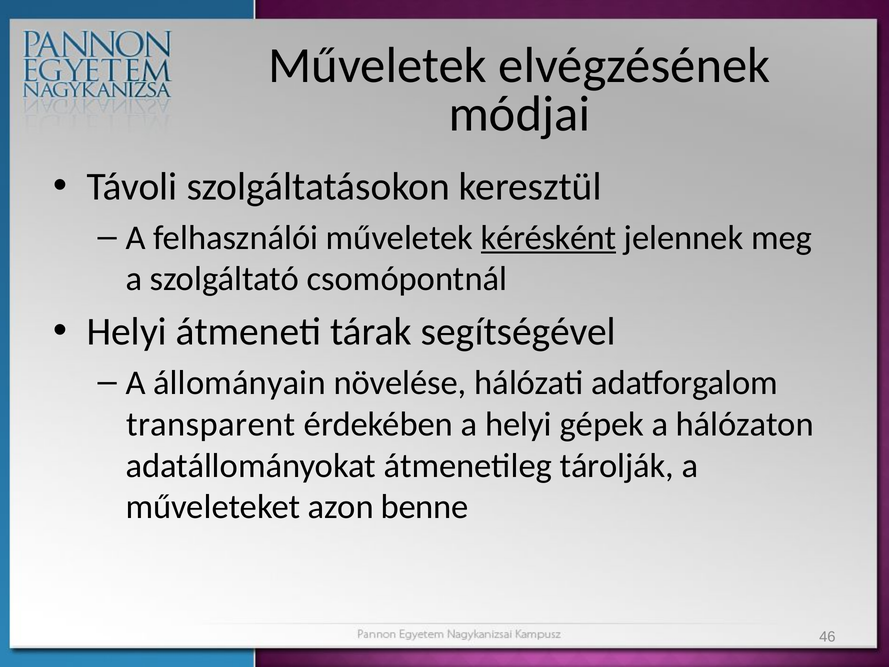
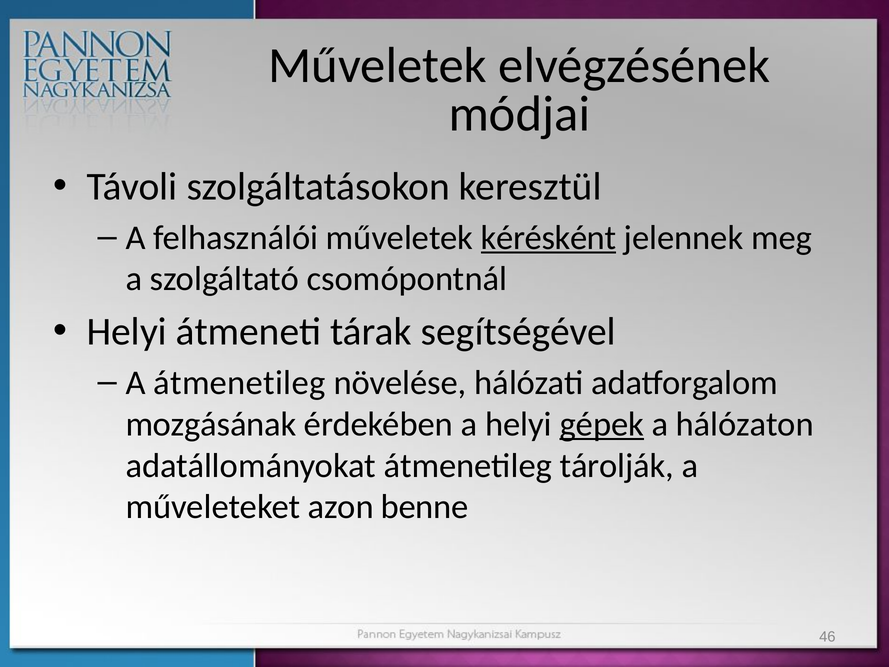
A állományain: állományain -> átmenetileg (239, 383)
transparent: transparent -> mozgásának (211, 424)
gépek underline: none -> present (602, 424)
